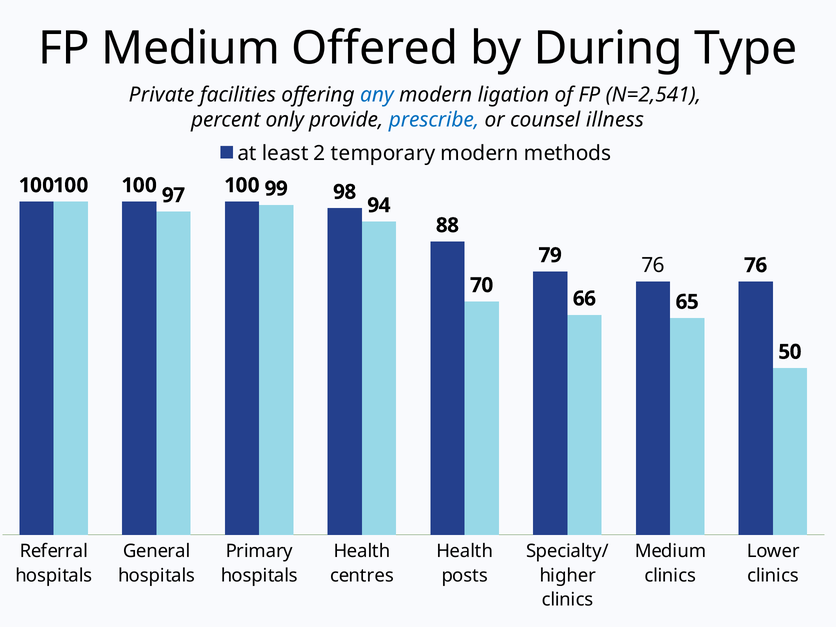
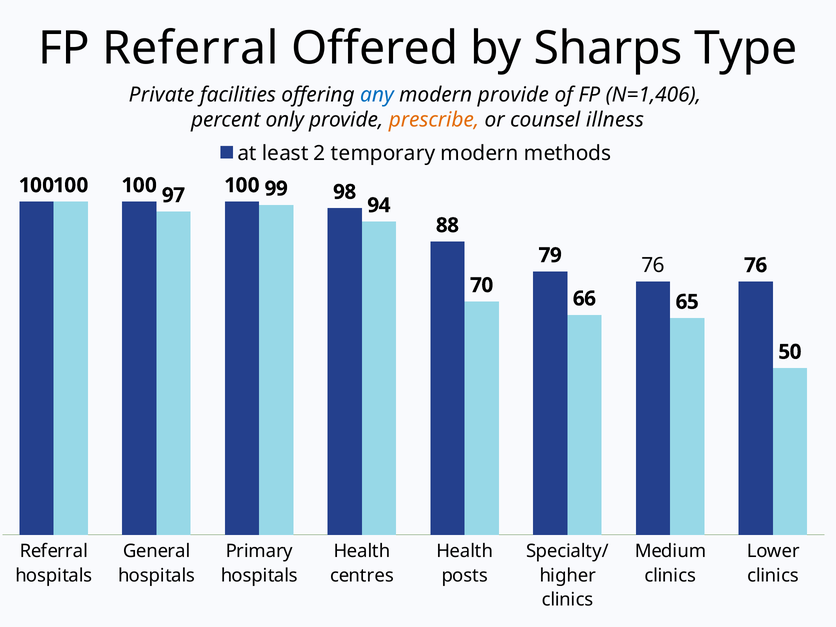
FP Medium: Medium -> Referral (190, 49)
During: During -> Sharps (608, 49)
modern ligation: ligation -> provide (513, 95)
N=2,541: N=2,541 -> N=1,406 (653, 95)
prescribe colour: blue -> orange (434, 120)
